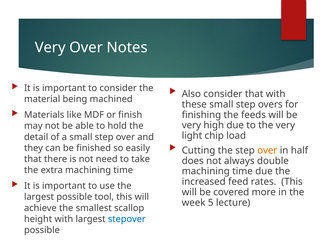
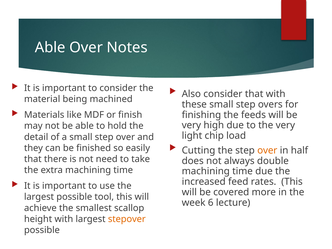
Very: Very -> Able (50, 48)
5: 5 -> 6 (211, 203)
stepover colour: blue -> orange (127, 219)
